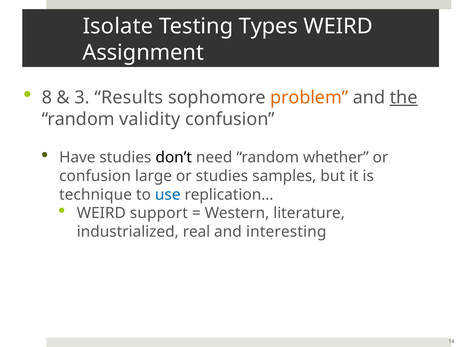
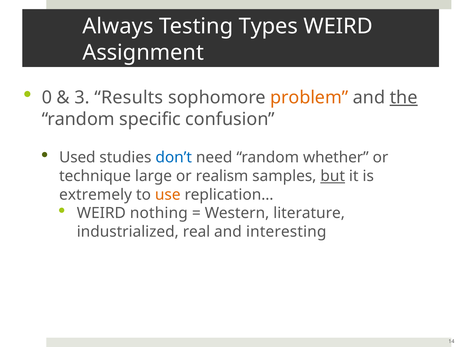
Isolate: Isolate -> Always (118, 26)
8: 8 -> 0 (47, 98)
validity: validity -> specific (150, 119)
Have: Have -> Used (77, 158)
don’t colour: black -> blue (174, 158)
confusion: confusion -> technique (95, 176)
or studies: studies -> realism (222, 176)
but underline: none -> present (333, 176)
technique: technique -> extremely (96, 195)
use colour: blue -> orange (168, 195)
support: support -> nothing (159, 213)
